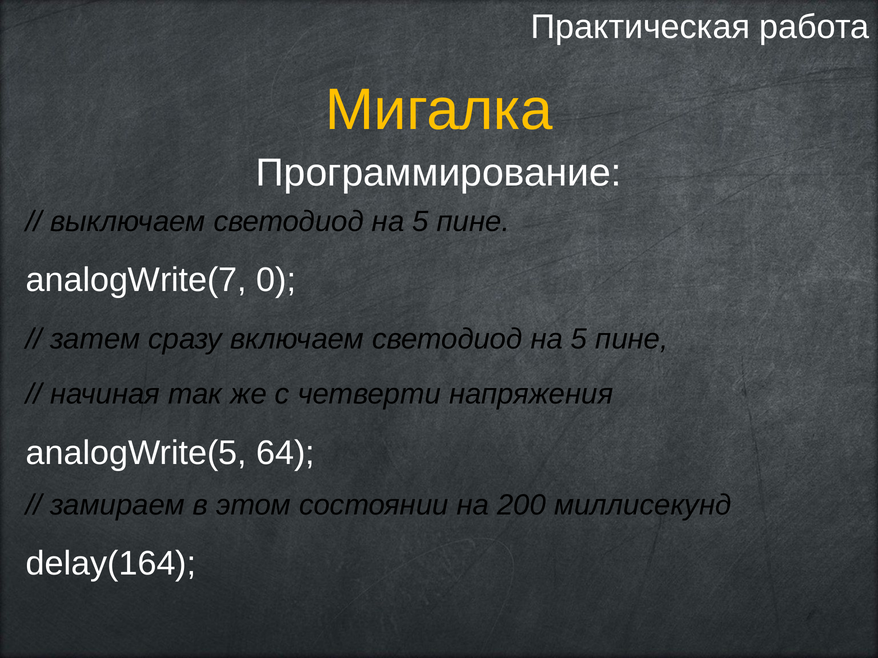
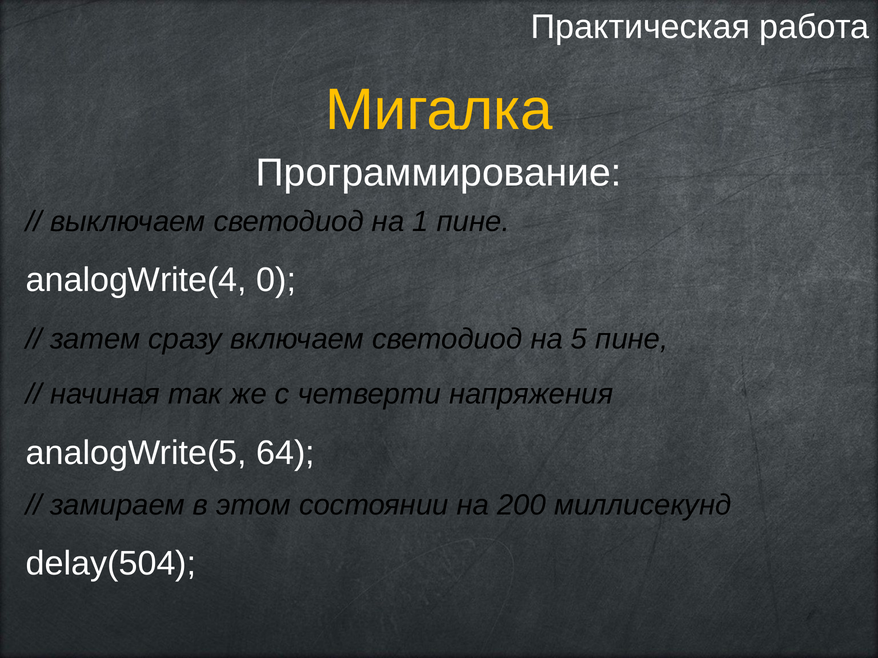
выключаем светодиод на 5: 5 -> 1 (421, 222)
analogWrite(7: analogWrite(7 -> analogWrite(4 (136, 280)
delay(164: delay(164 -> delay(504 (111, 564)
